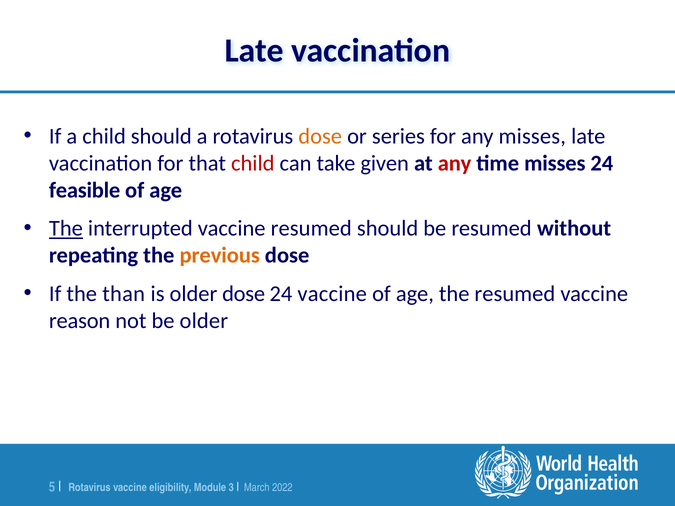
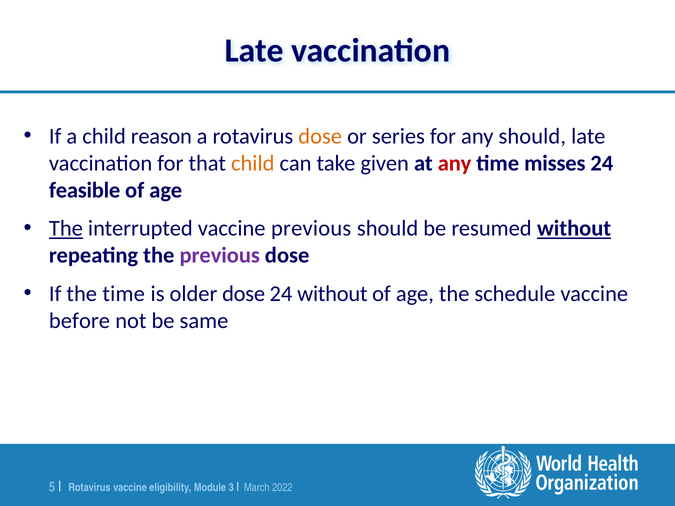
child should: should -> reason (161, 136)
any misses: misses -> should (532, 136)
child colour: red -> orange (253, 163)
vaccine resumed: resumed -> previous (311, 229)
without underline: none -> present (574, 229)
previous colour: orange -> purple (220, 256)
the than: than -> time (124, 294)
24 vaccine: vaccine -> without (332, 294)
the resumed: resumed -> schedule (515, 294)
reason: reason -> before (80, 321)
be older: older -> same (204, 321)
